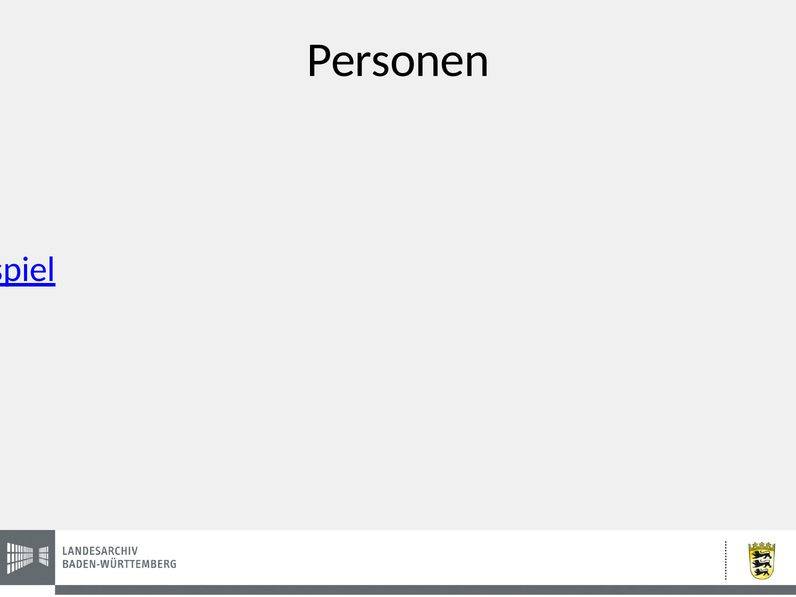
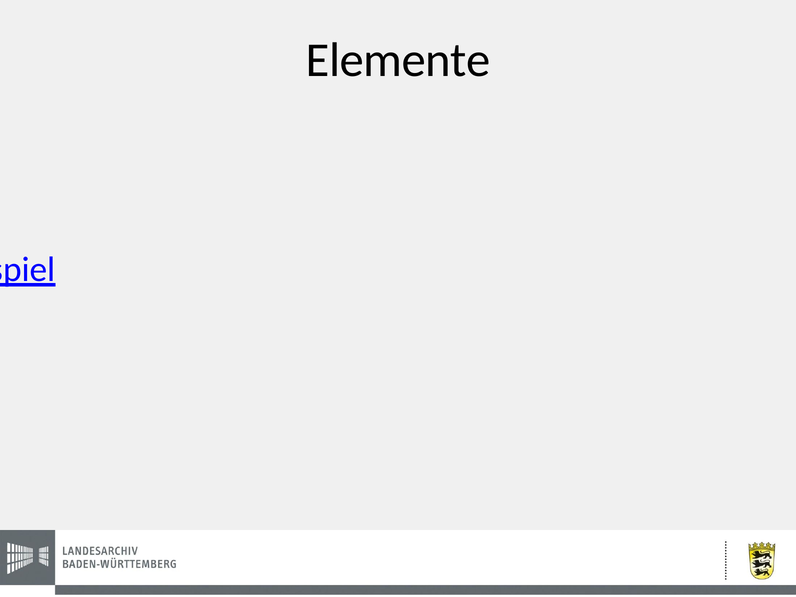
Personen: Personen -> Elemente (398, 60)
